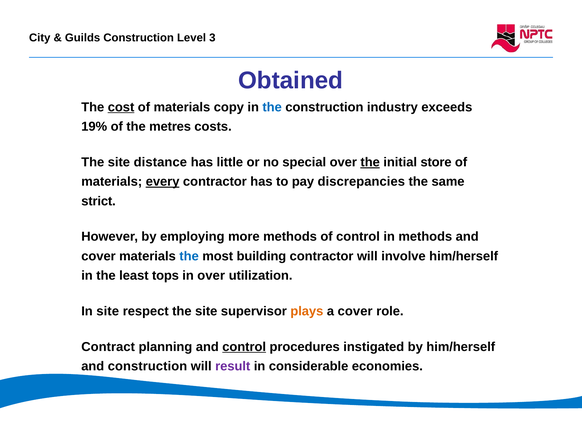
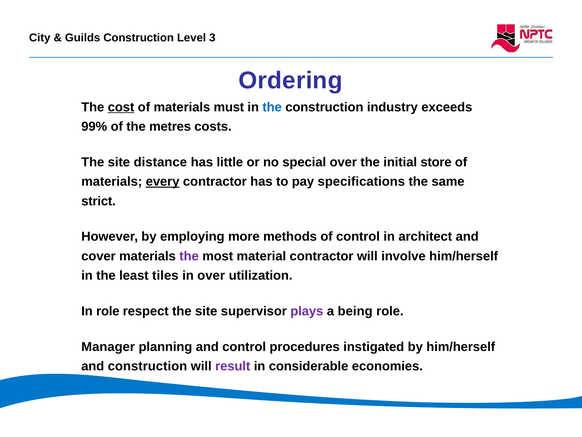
Obtained: Obtained -> Ordering (290, 80)
copy: copy -> must (229, 107)
19%: 19% -> 99% (94, 126)
the underline: present -> none (370, 162)
discrepancies: discrepancies -> specifications (361, 181)
in methods: methods -> architect (425, 236)
the colour: blue -> purple (189, 256)
building: building -> material (261, 256)
tops: tops -> tiles (165, 275)
In site: site -> role (108, 311)
plays colour: orange -> purple (307, 311)
a cover: cover -> being (355, 311)
Contract: Contract -> Manager (108, 346)
control underline: present -> none (244, 346)
